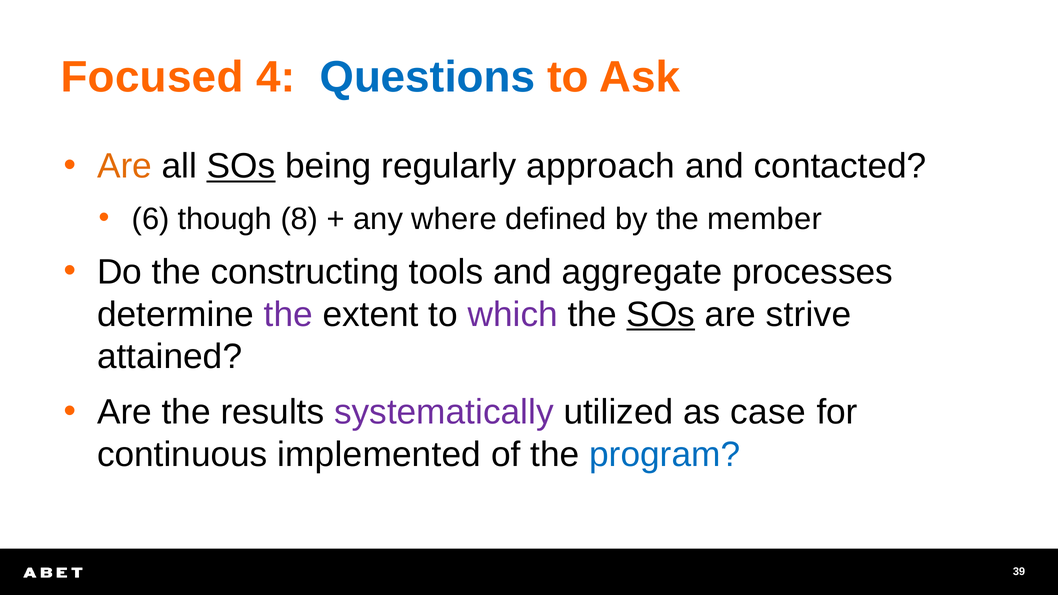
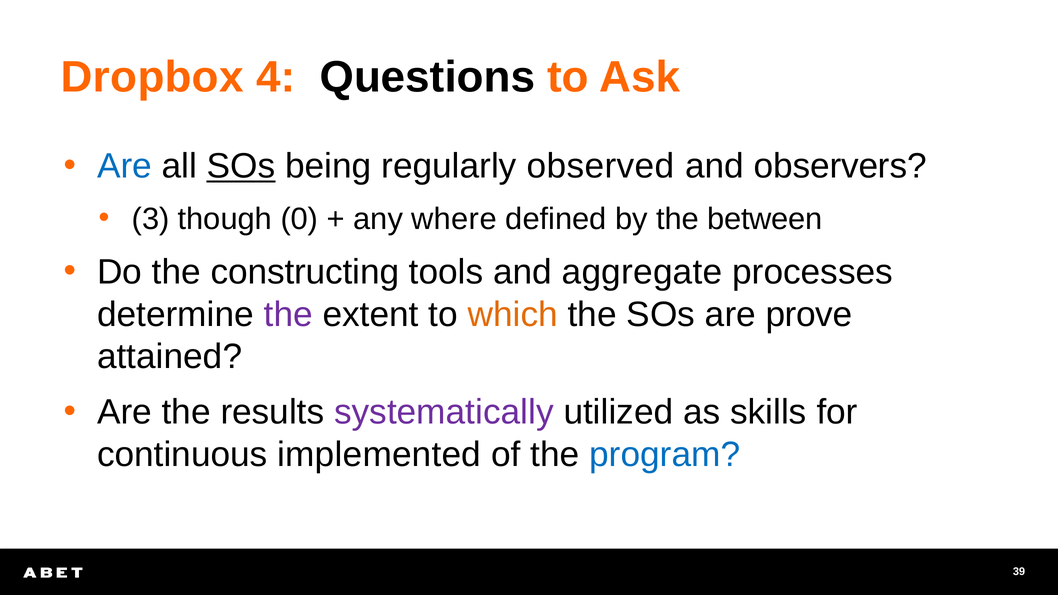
Focused: Focused -> Dropbox (152, 77)
Questions colour: blue -> black (427, 77)
Are colour: orange -> blue (124, 166)
approach: approach -> observed (601, 166)
contacted: contacted -> observers (840, 166)
6: 6 -> 3 (151, 219)
8: 8 -> 0 (299, 219)
member: member -> between (765, 219)
which colour: purple -> orange (513, 315)
SOs underline: present -> none (661, 315)
strive: strive -> prove (809, 315)
case: case -> skills (768, 412)
